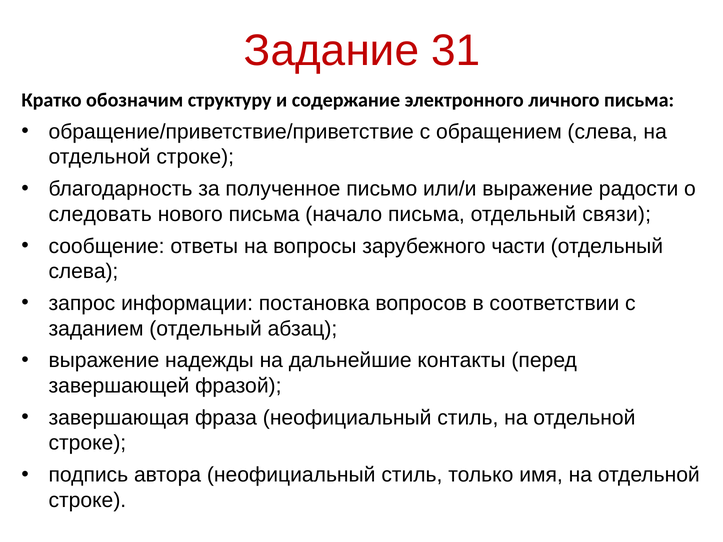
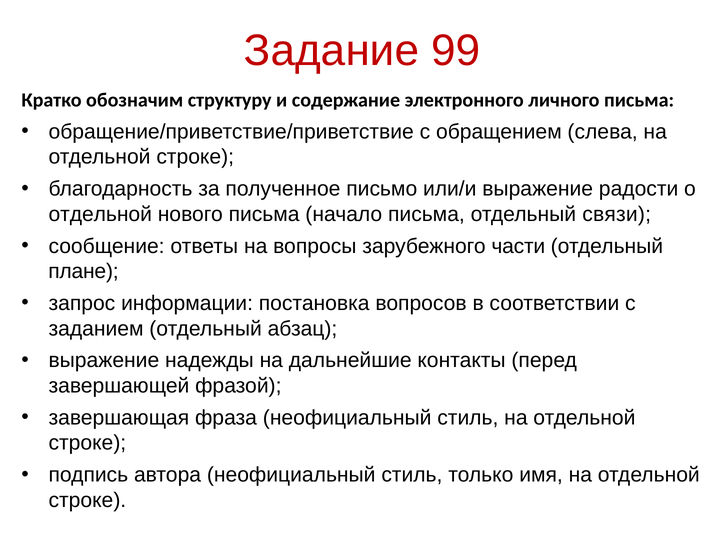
31: 31 -> 99 (456, 50)
следовать: следовать -> отдельной (100, 214)
слева: слева -> плане (83, 272)
